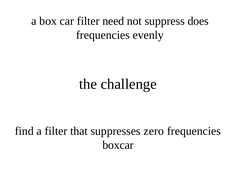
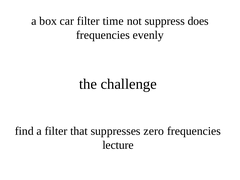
need: need -> time (113, 21)
boxcar: boxcar -> lecture (118, 145)
